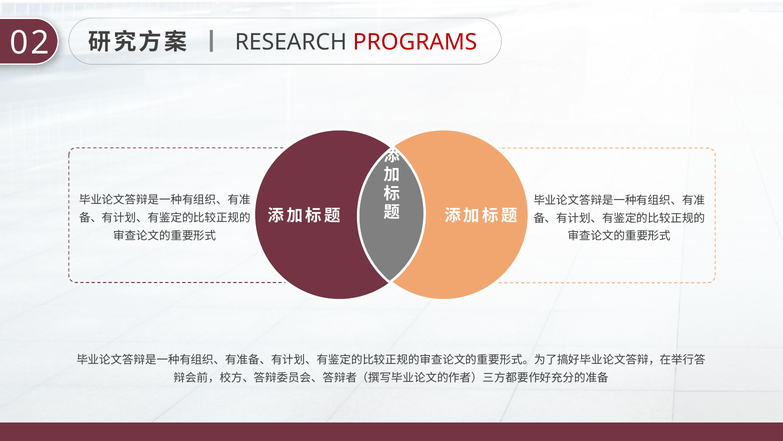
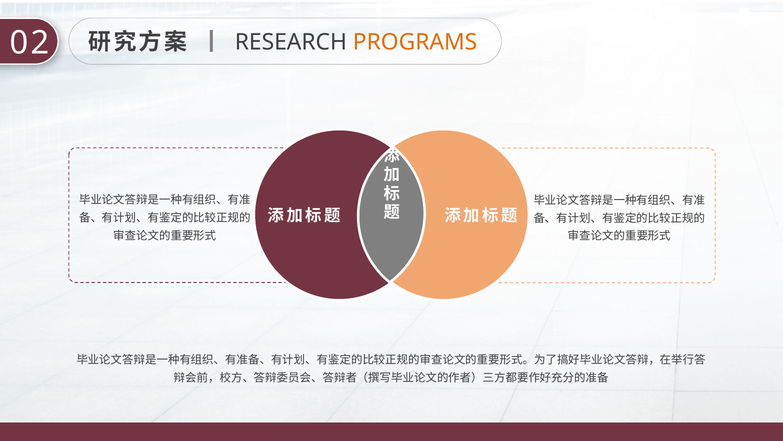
PROGRAMS colour: red -> orange (415, 42)
